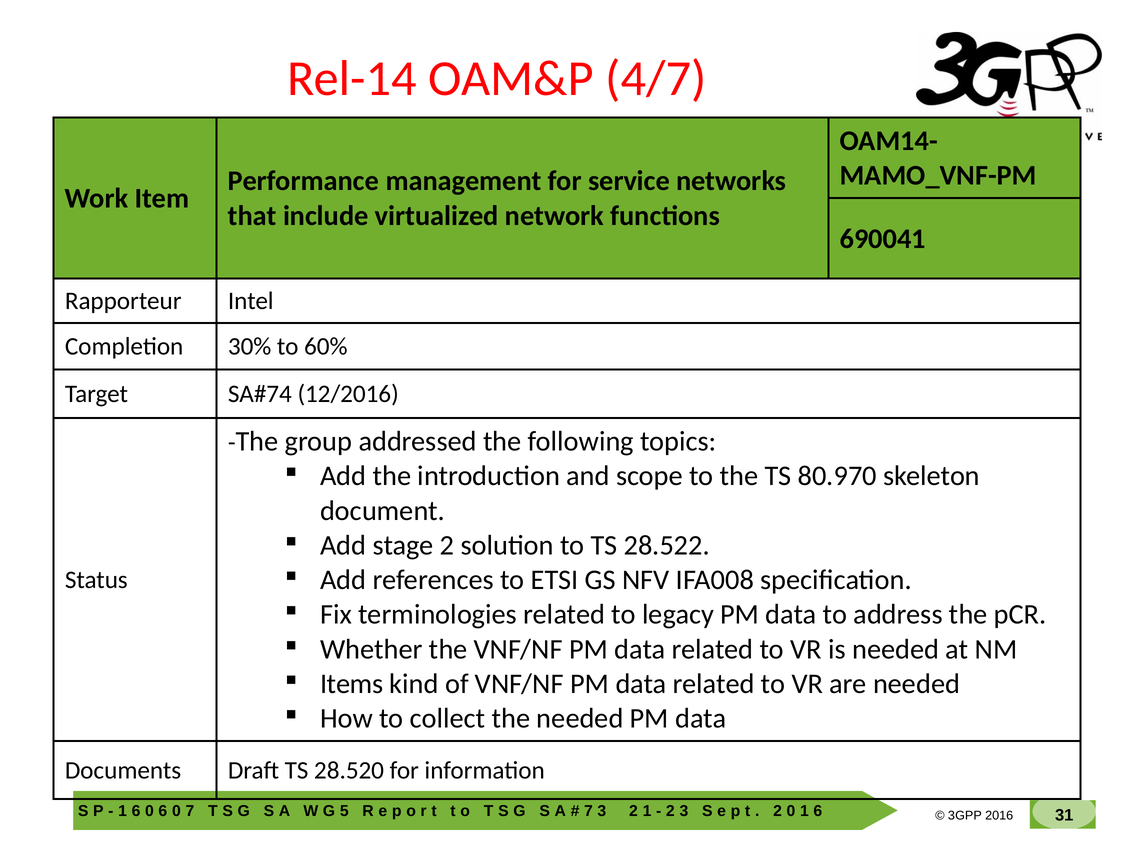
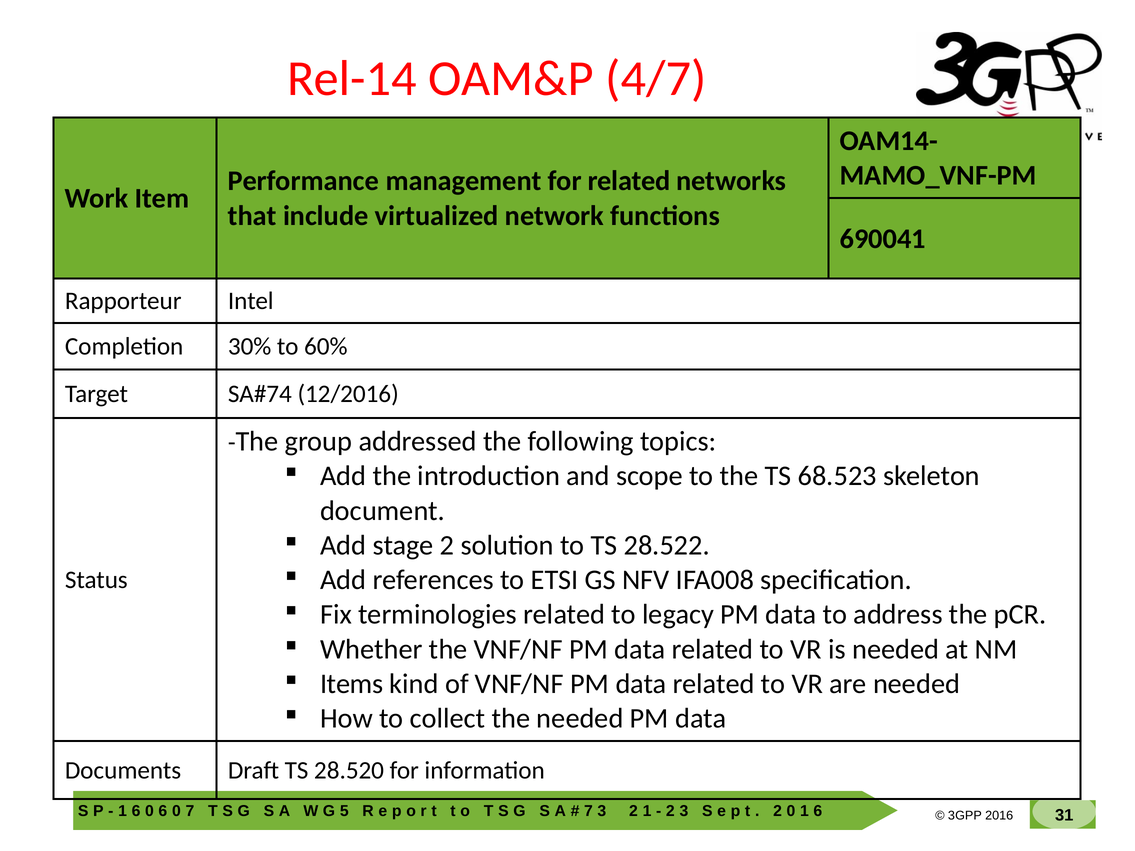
for service: service -> related (629, 181)
80.970: 80.970 -> 68.523 (837, 476)
